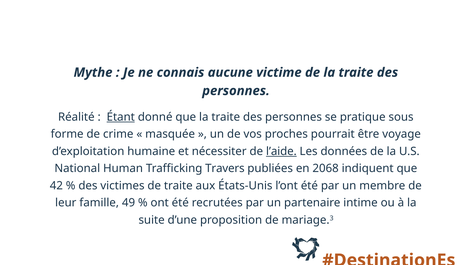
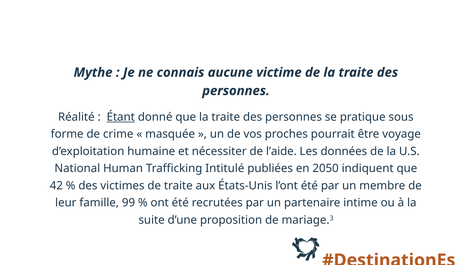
l’aide underline: present -> none (281, 152)
Travers: Travers -> Intitulé (225, 169)
2068: 2068 -> 2050 (326, 169)
49: 49 -> 99 (129, 203)
